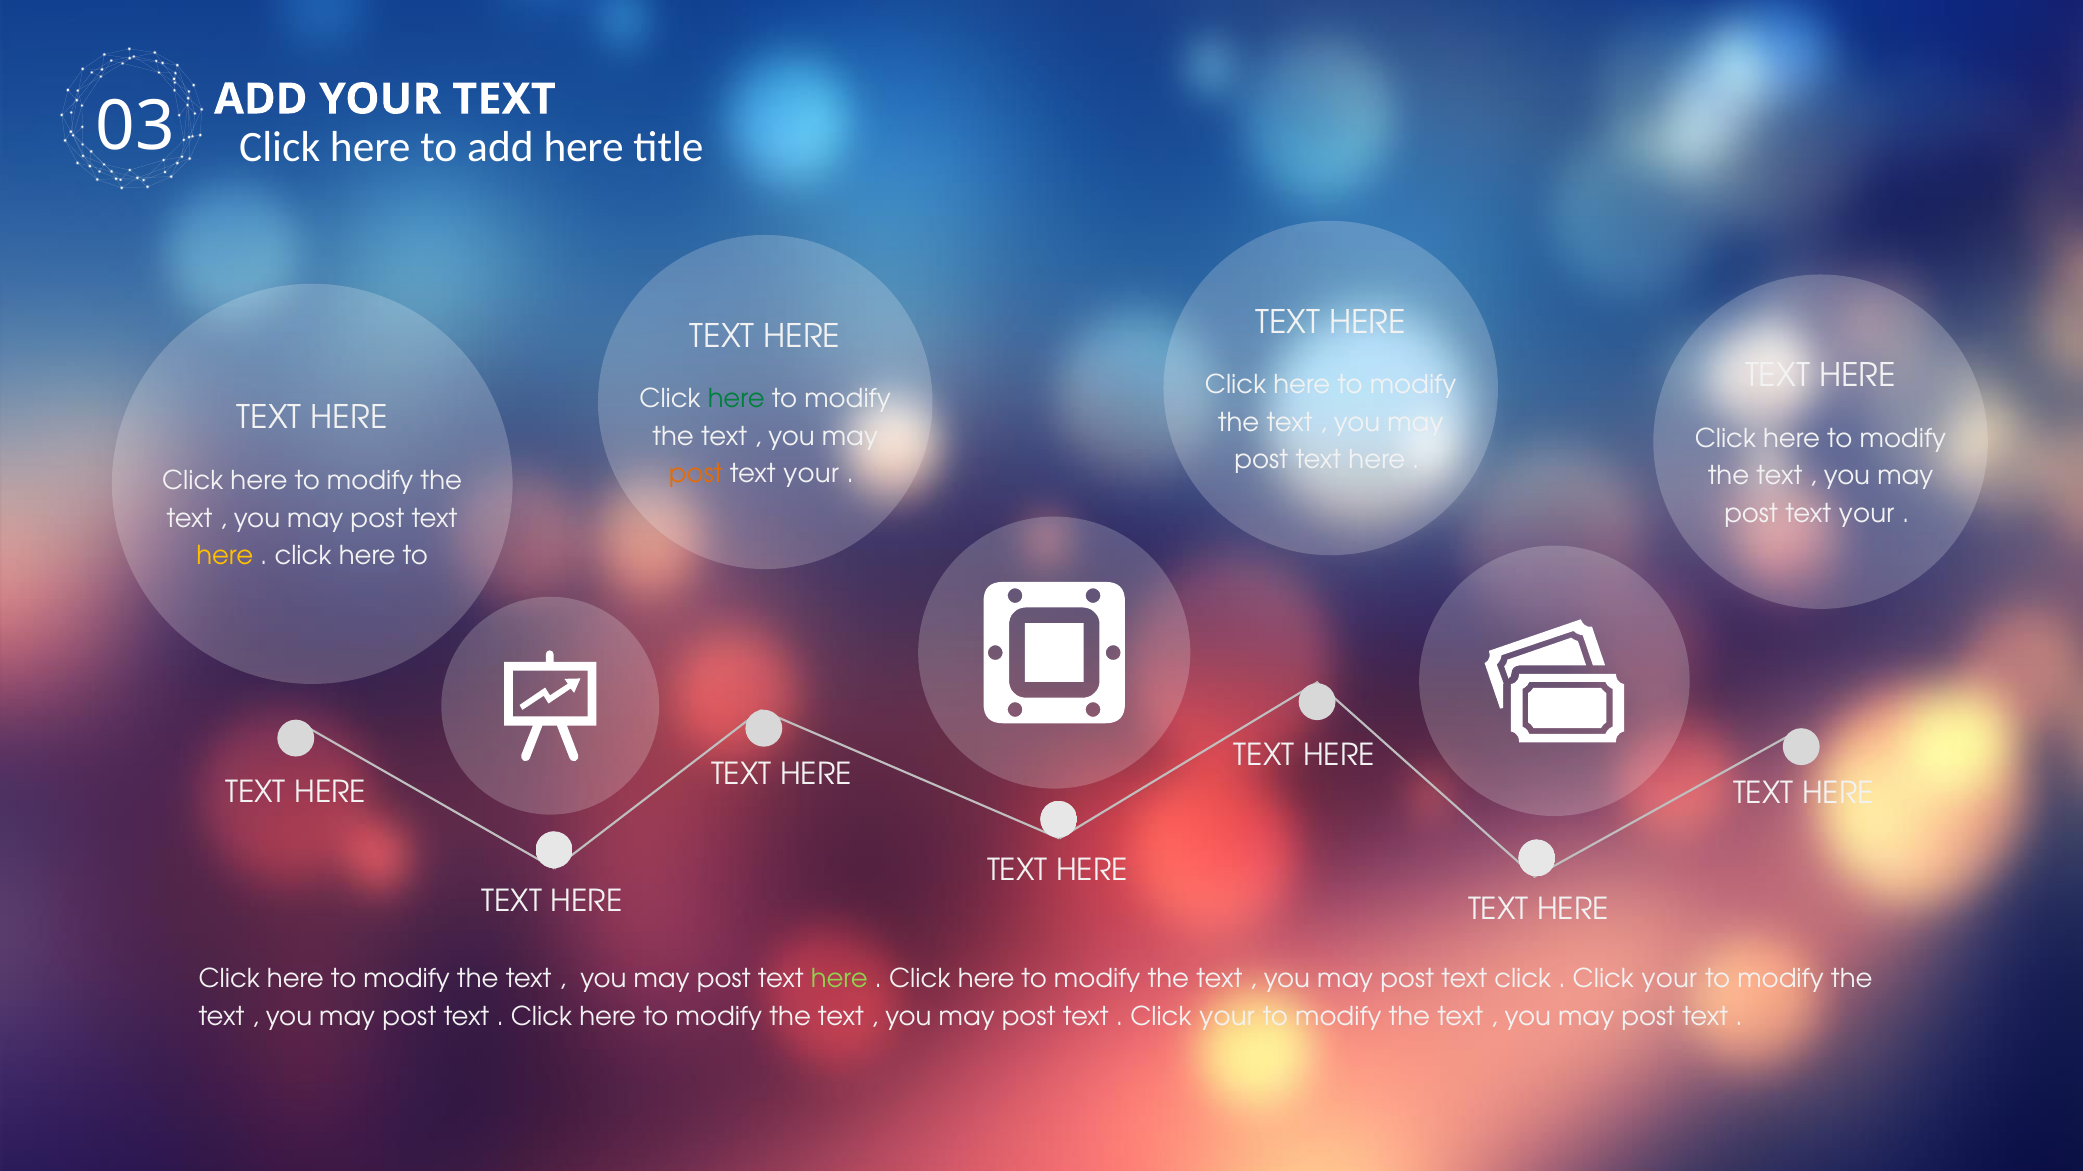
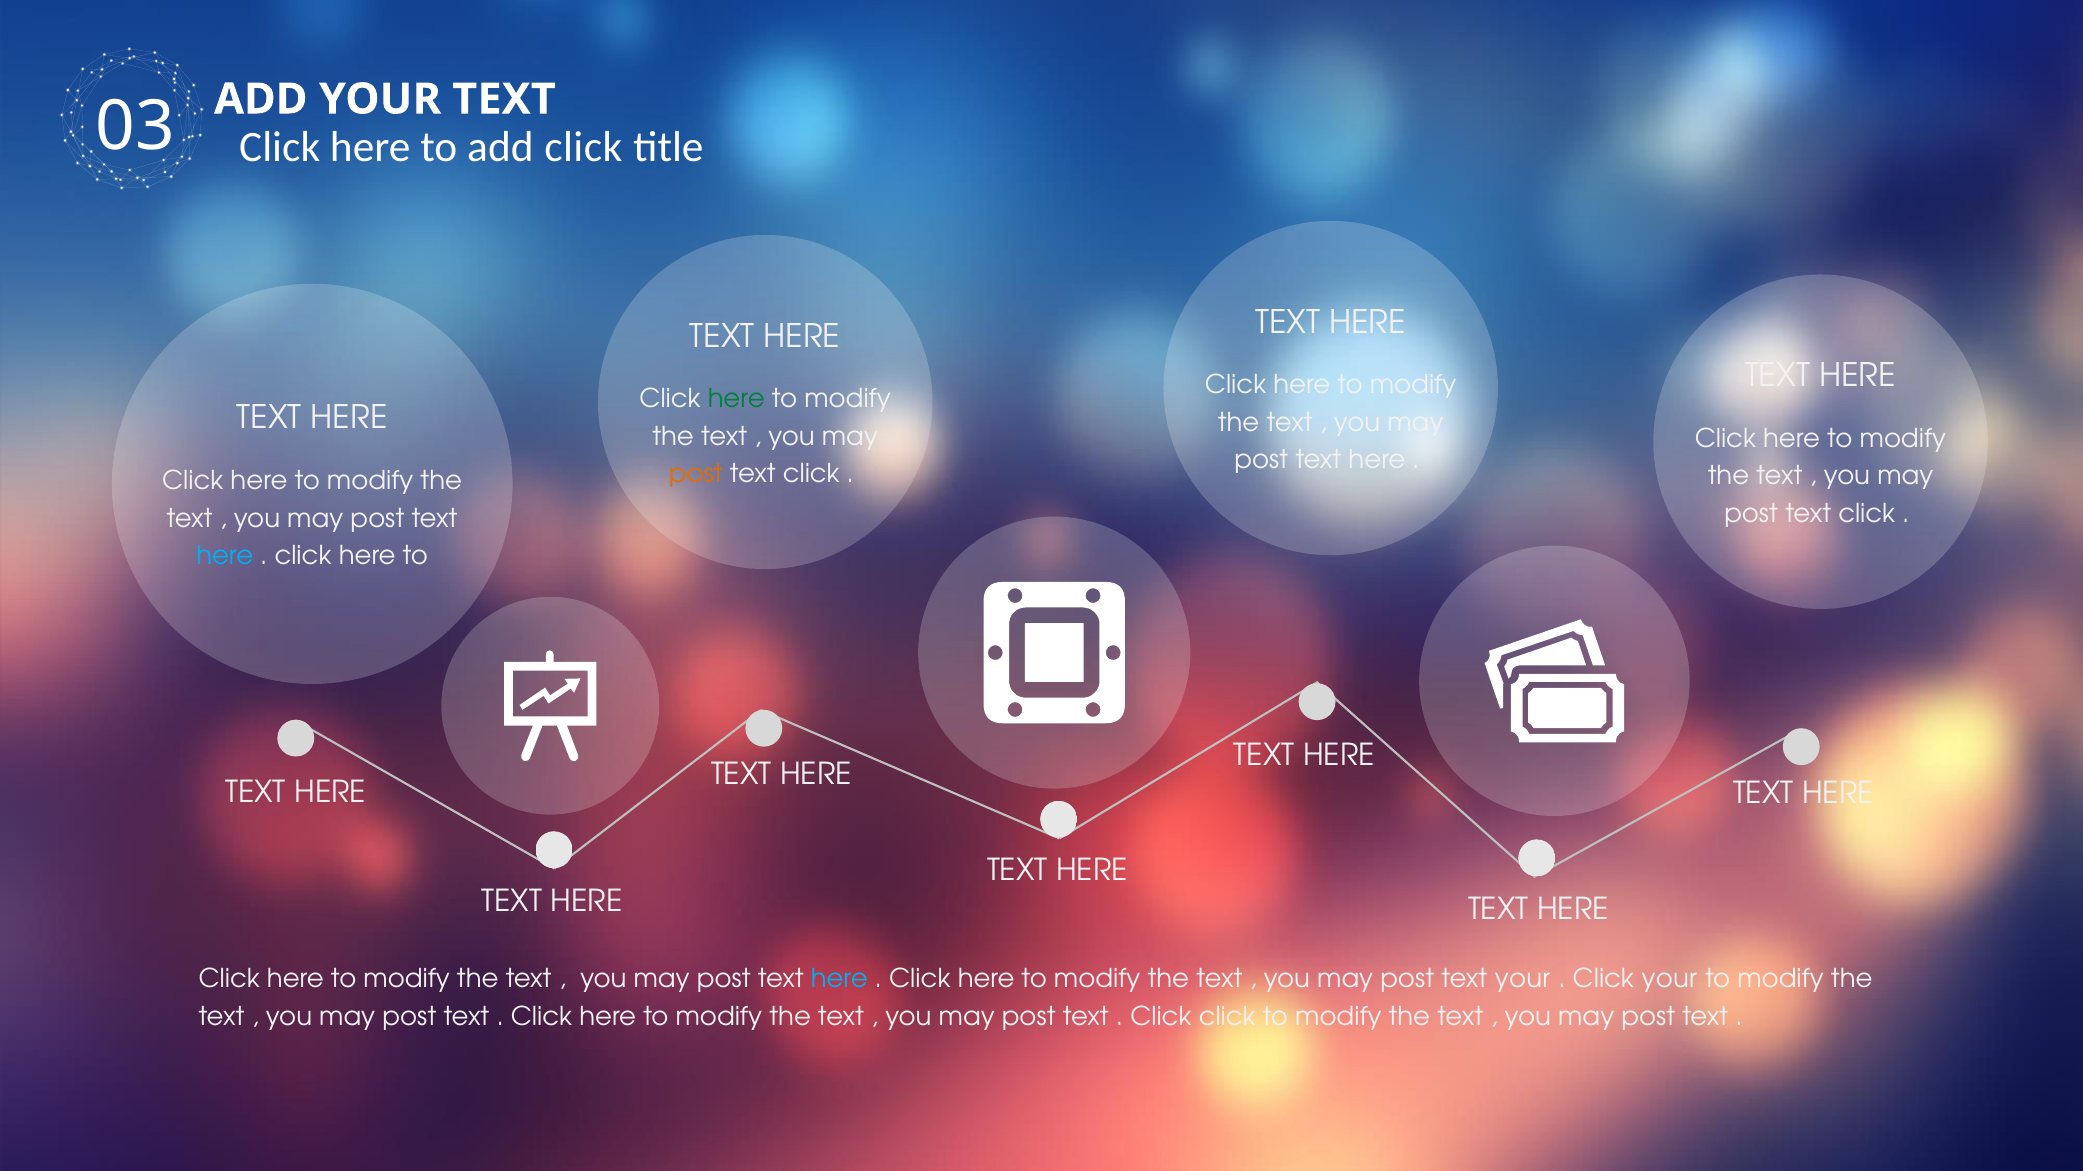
add here: here -> click (583, 147)
your: your -> click (811, 474)
your: your -> click (1867, 514)
here colour: yellow -> light blue (225, 556)
here colour: light green -> light blue (839, 979)
post text click: click -> your (1523, 979)
your: your -> click (1227, 1017)
